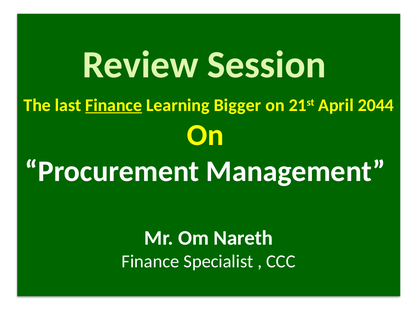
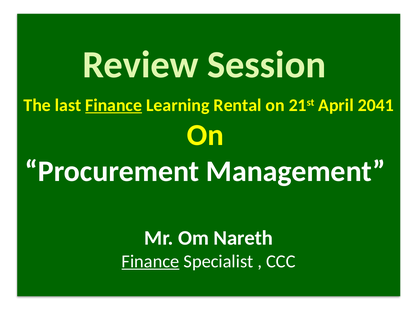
Bigger: Bigger -> Rental (238, 105)
2044: 2044 -> 2041 (376, 105)
Finance underline: none -> present (151, 262)
